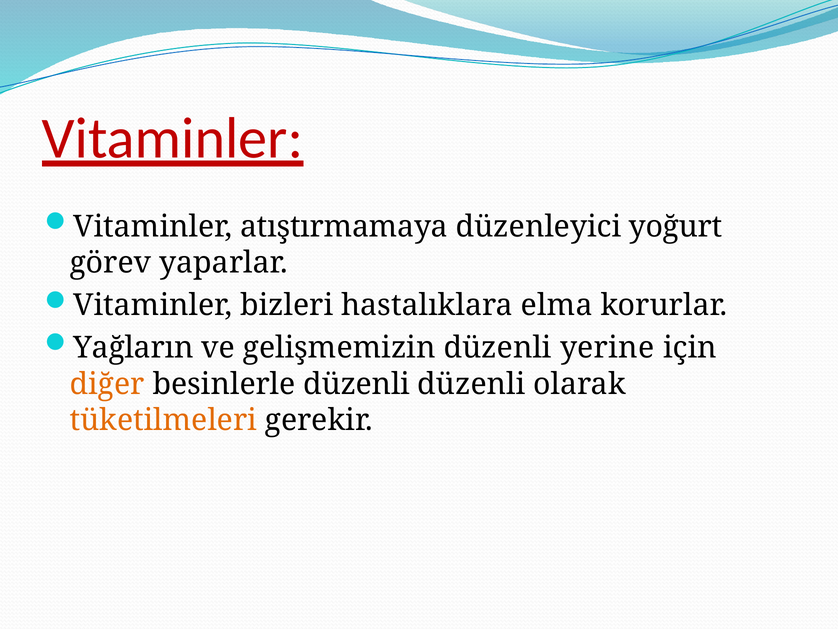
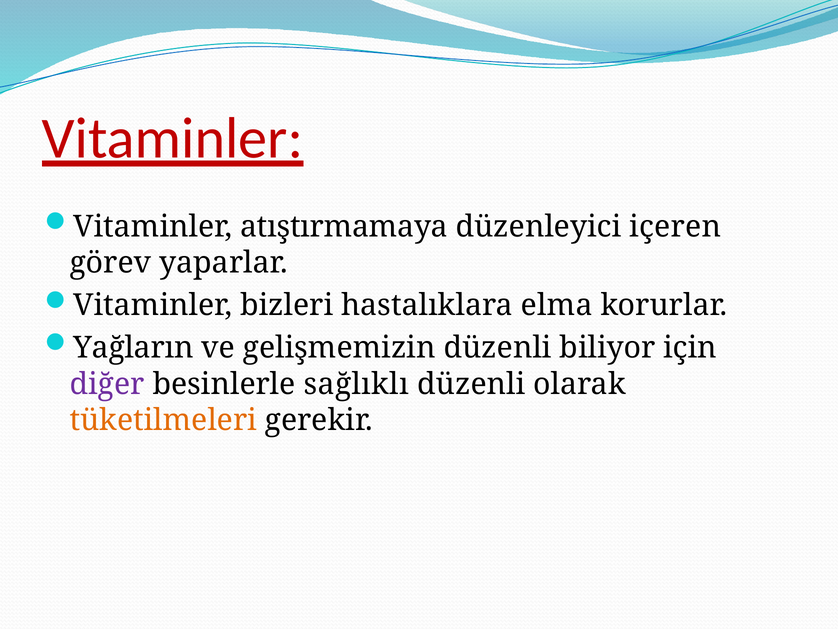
yoğurt: yoğurt -> içeren (675, 226)
yerine: yerine -> biliyor (607, 347)
diğer colour: orange -> purple (107, 384)
besinlerle düzenli: düzenli -> sağlıklı (356, 384)
